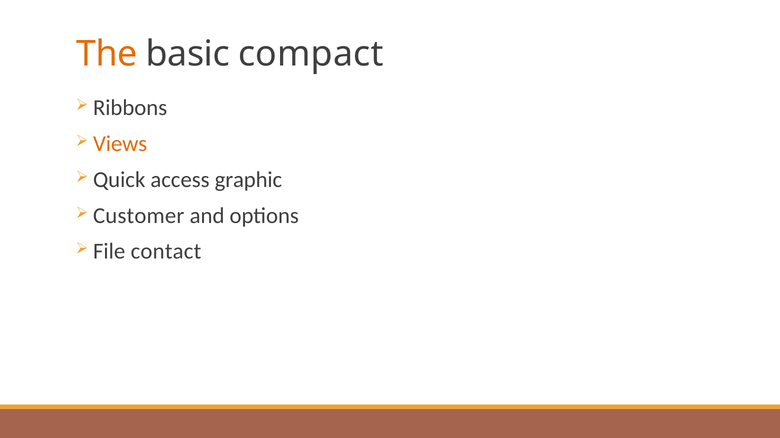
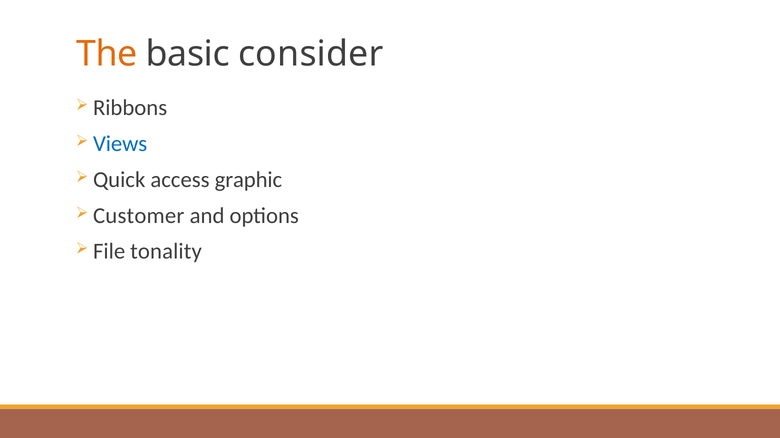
compact: compact -> consider (311, 54)
Views colour: orange -> blue (120, 144)
contact: contact -> tonality (166, 252)
